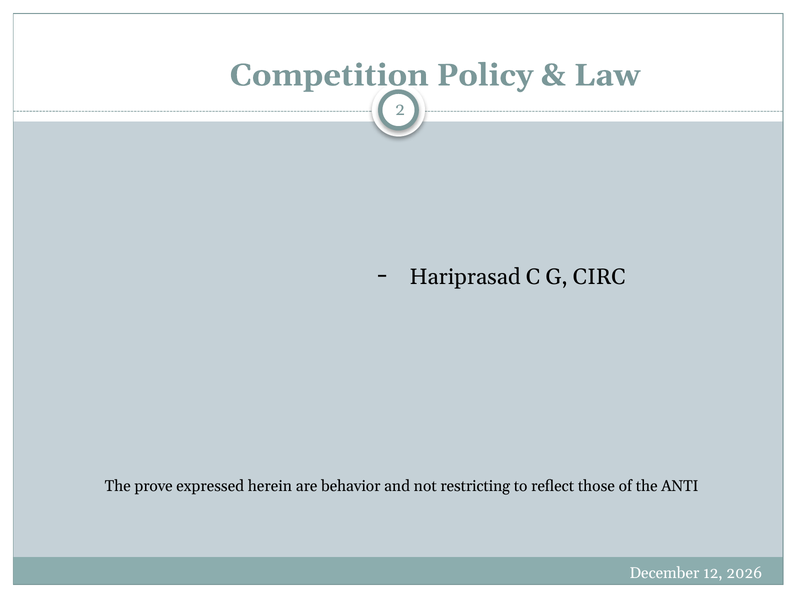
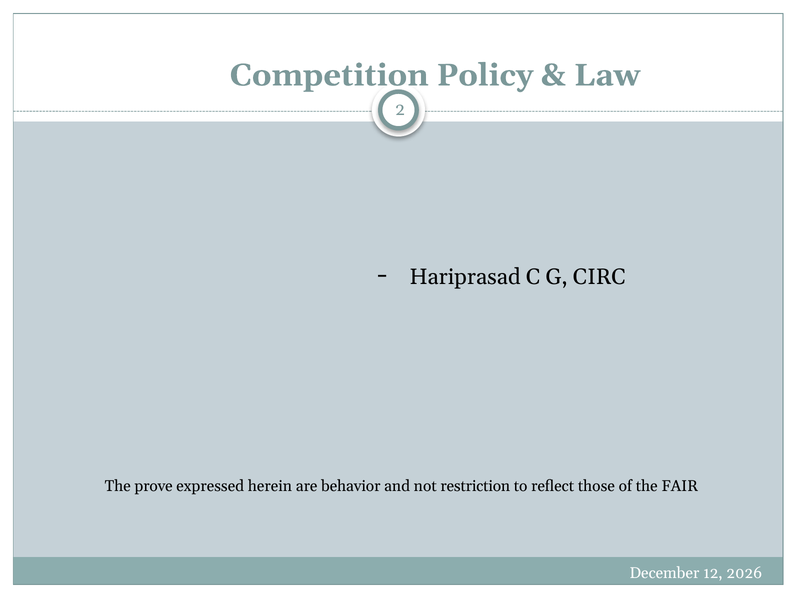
restricting: restricting -> restriction (475, 486)
ANTI: ANTI -> FAIR (680, 486)
